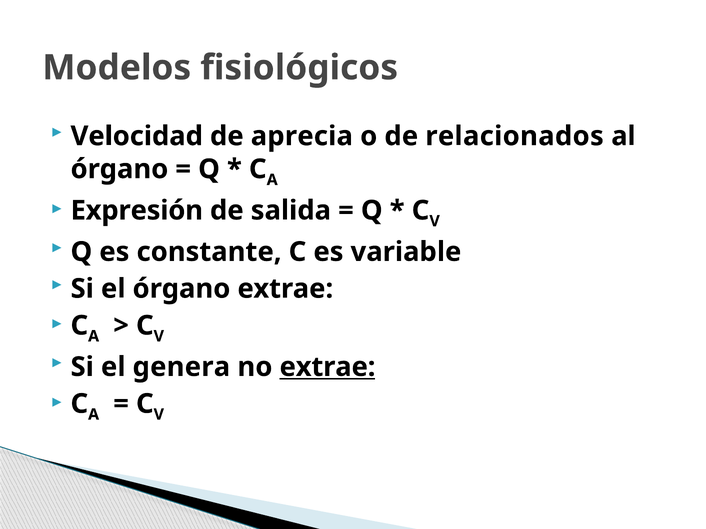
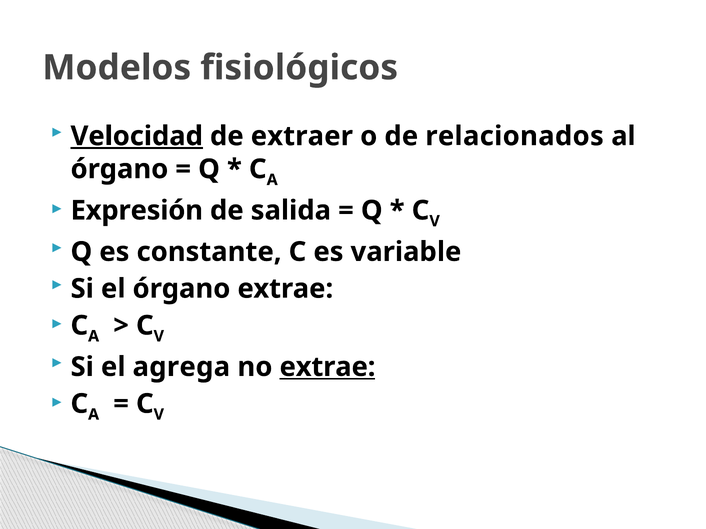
Velocidad underline: none -> present (137, 136)
aprecia: aprecia -> extraer (302, 136)
genera: genera -> agrega (181, 367)
